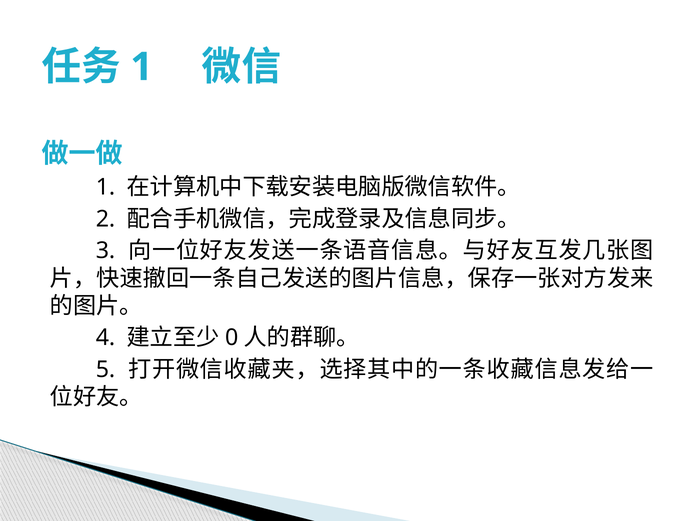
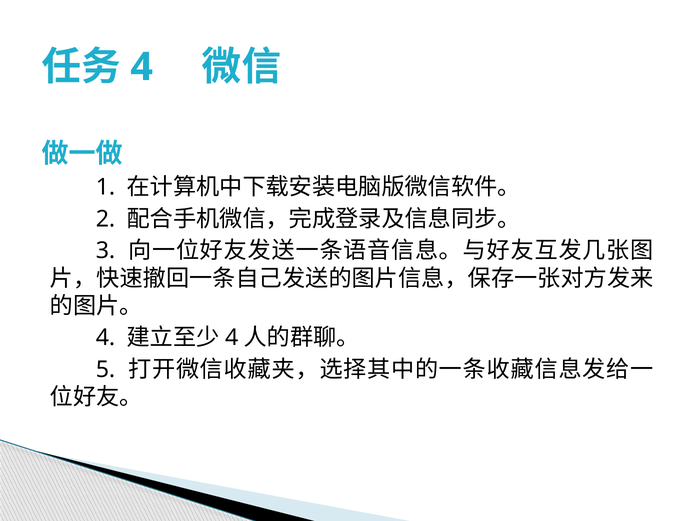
1: 1 -> 4 (142, 67)
0: 0 -> 4 (232, 338)
